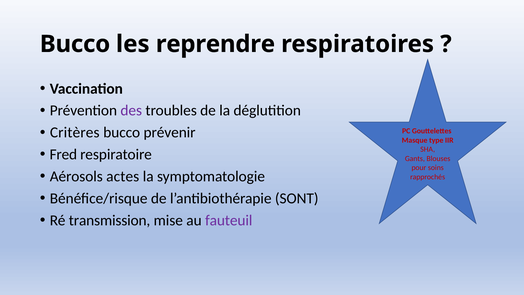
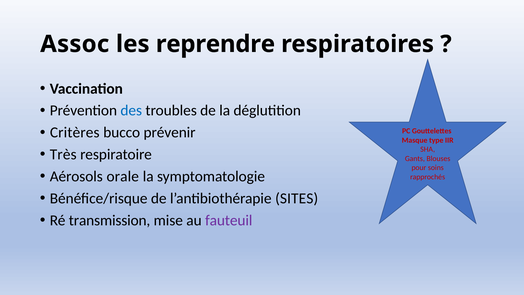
Bucco: Bucco -> Assoc (75, 44)
des colour: purple -> blue (131, 111)
Fred: Fred -> Très (63, 154)
actes: actes -> orale (123, 176)
SONT: SONT -> SITES (297, 198)
